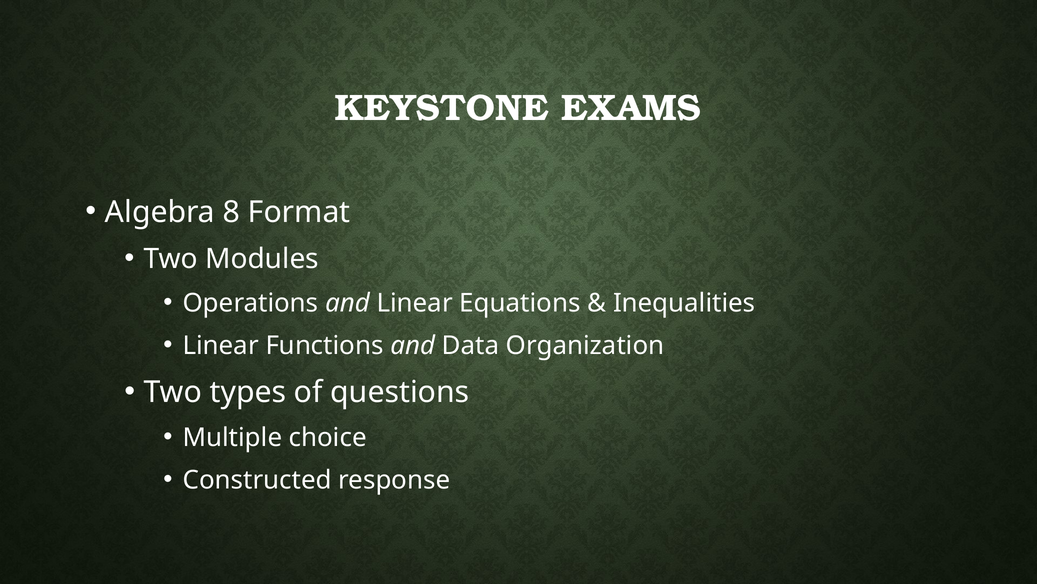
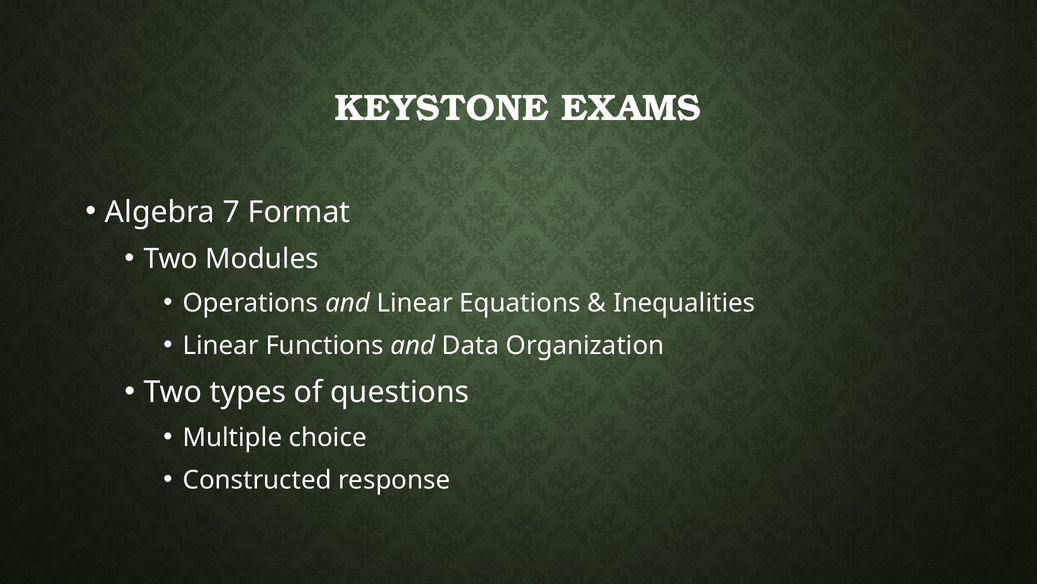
8: 8 -> 7 (231, 212)
